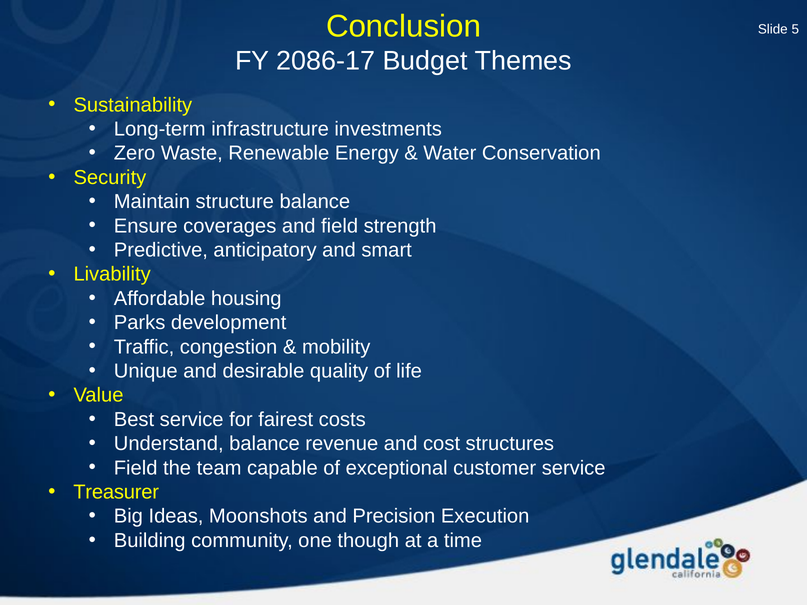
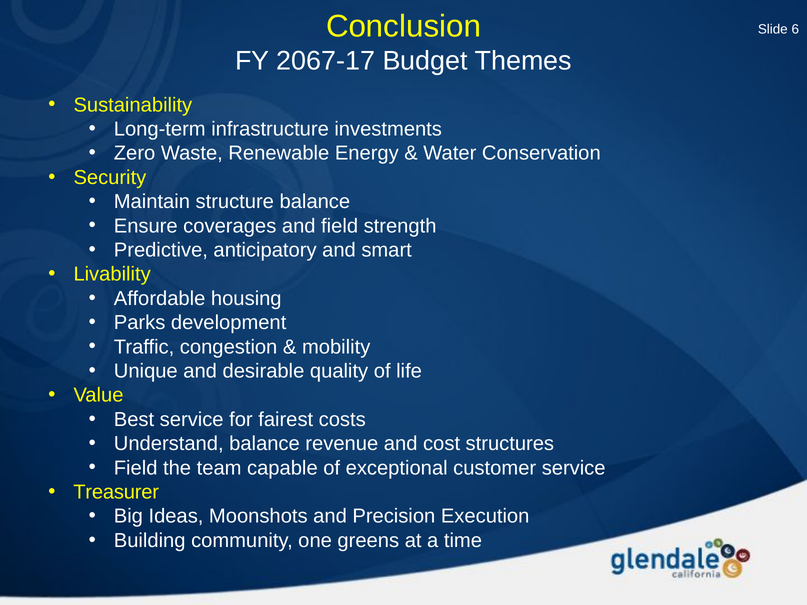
5: 5 -> 6 (795, 29)
2086-17: 2086-17 -> 2067-17 (326, 61)
though: though -> greens (368, 541)
